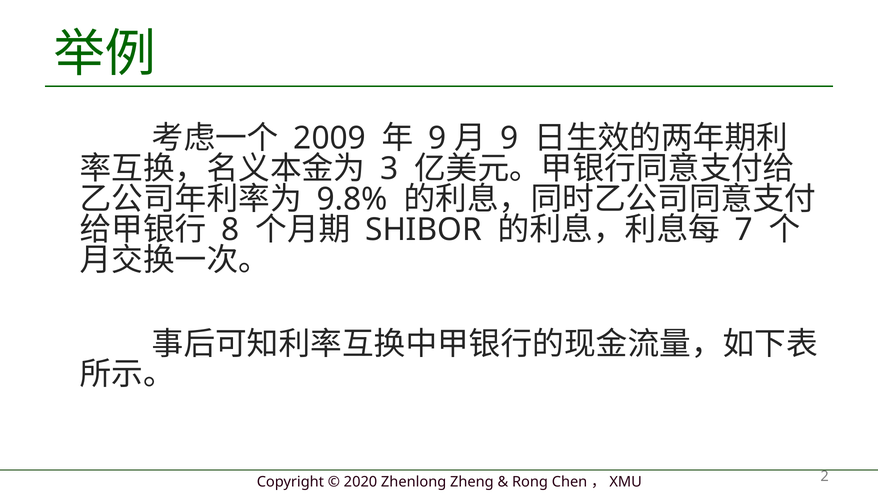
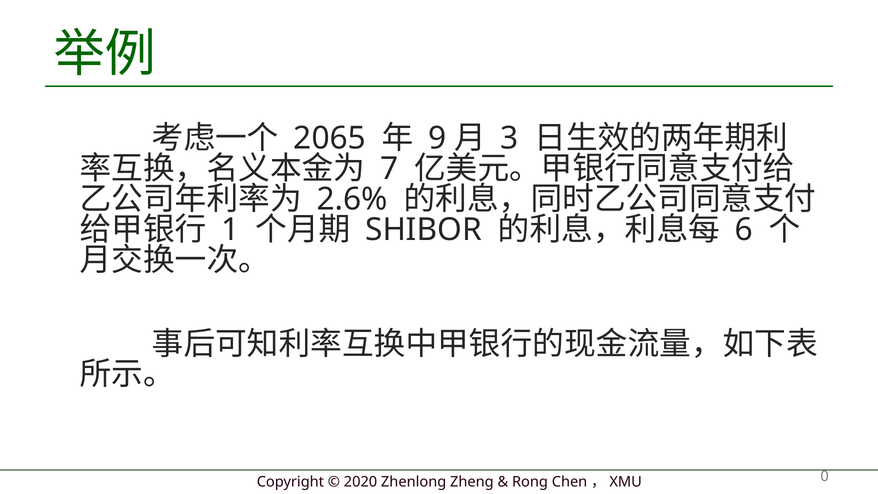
2009: 2009 -> 2065 (330, 138)
9: 9 -> 3 (509, 138)
3: 3 -> 7 (389, 169)
9.8%: 9.8% -> 2.6% (352, 199)
8: 8 -> 1 (230, 230)
7: 7 -> 6 (744, 230)
2: 2 -> 0 (825, 476)
